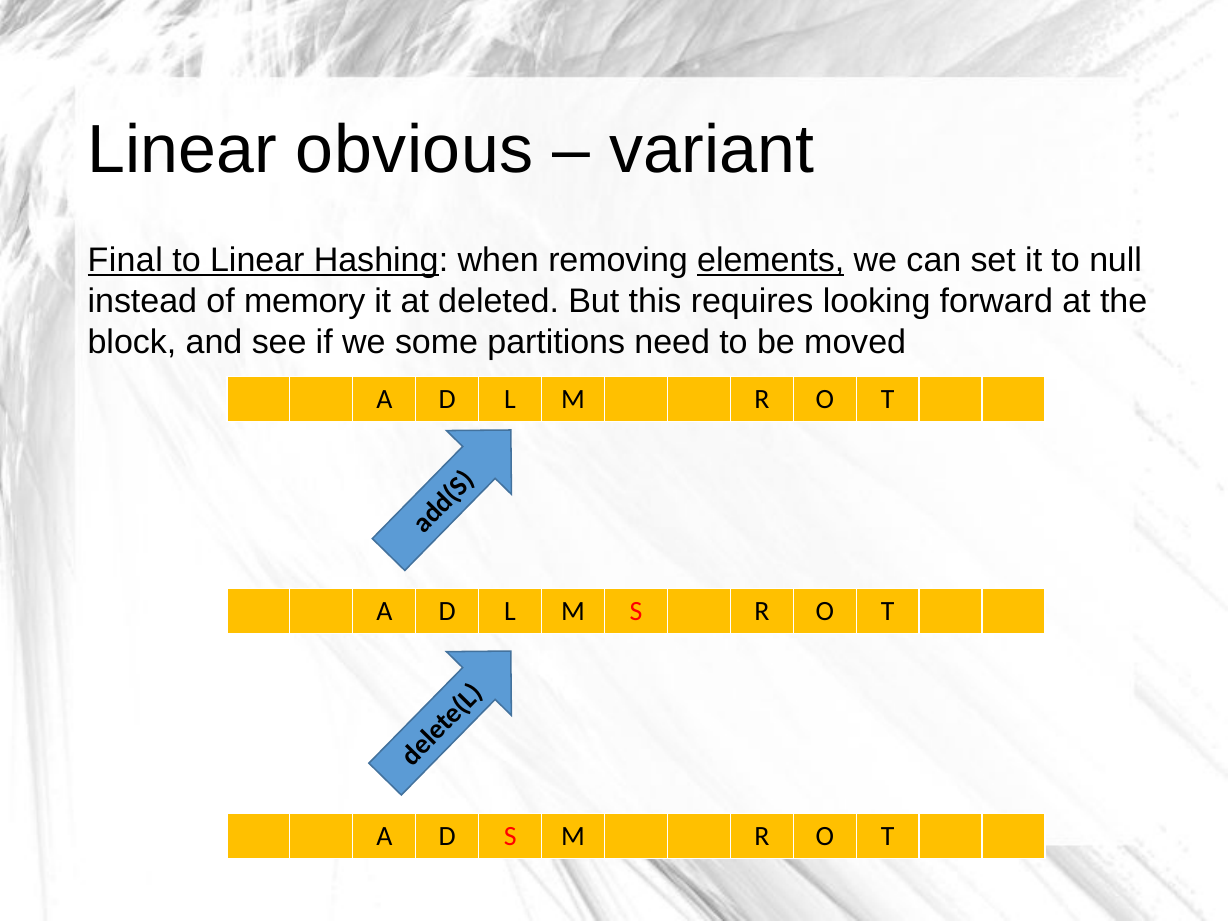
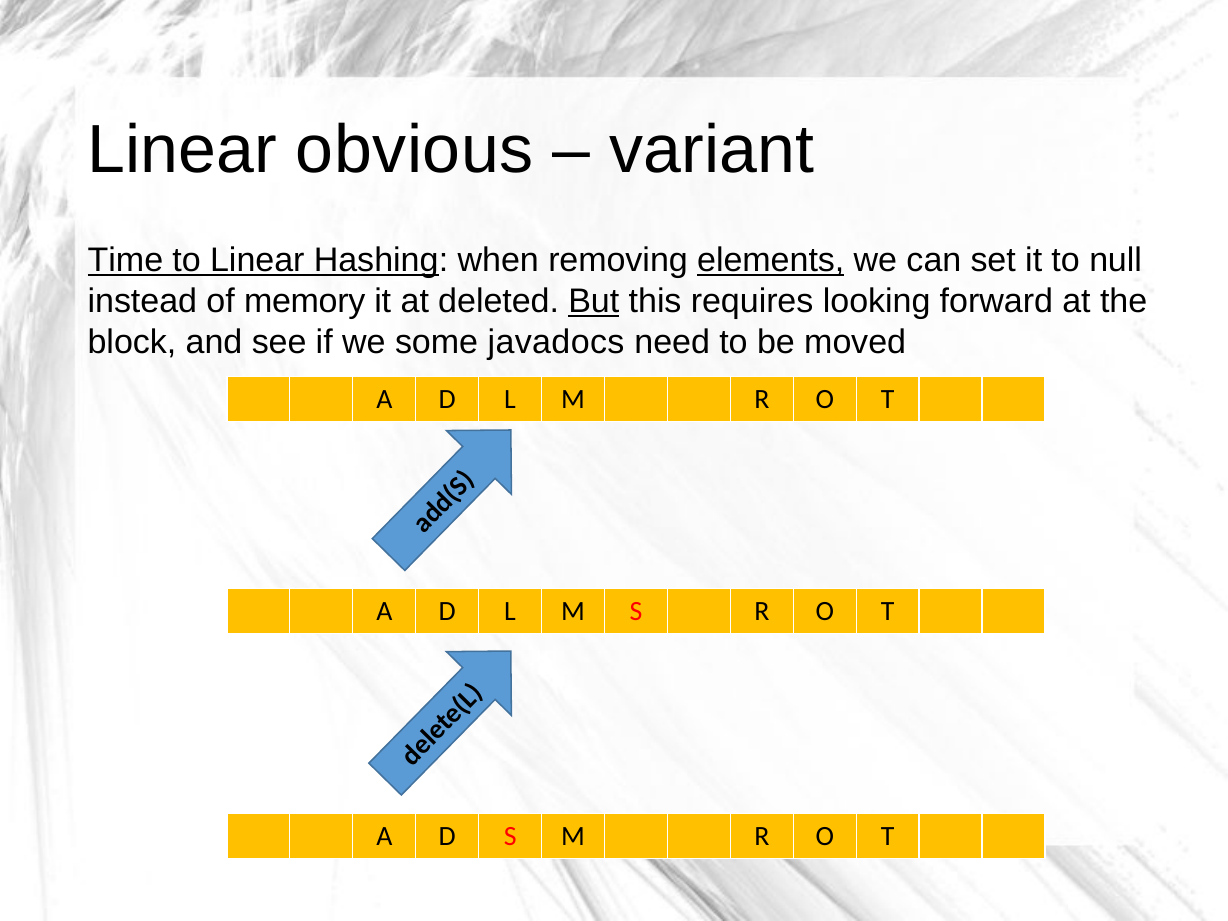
Final: Final -> Time (125, 260)
But underline: none -> present (594, 301)
partitions: partitions -> javadocs (556, 342)
